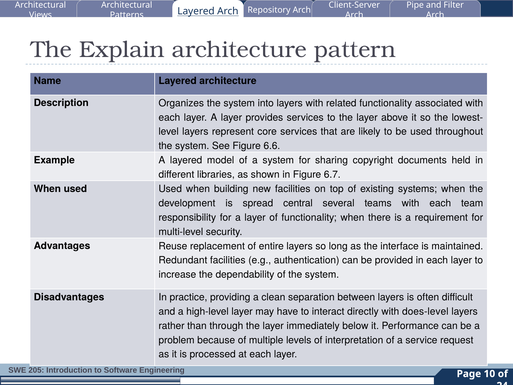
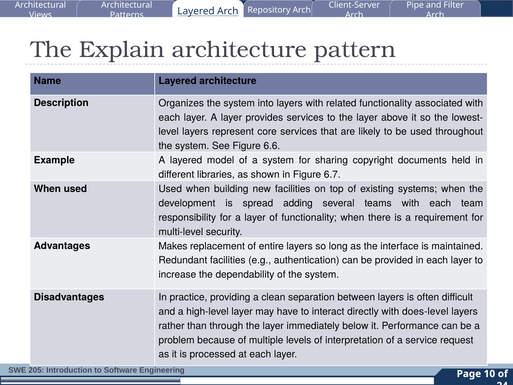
central: central -> adding (298, 203)
Reuse: Reuse -> Makes (173, 246)
